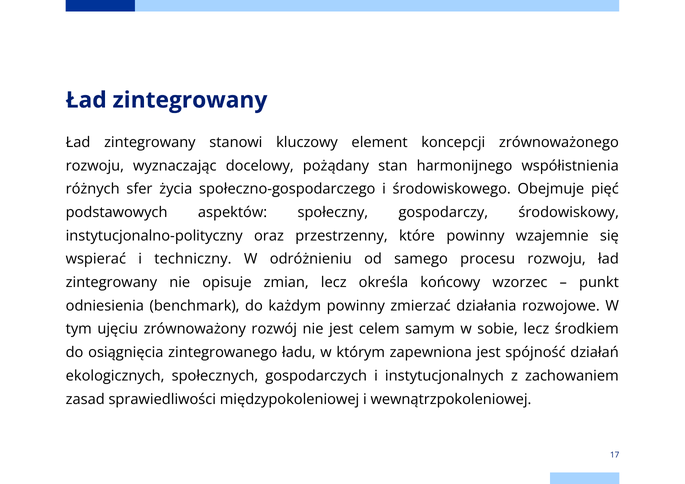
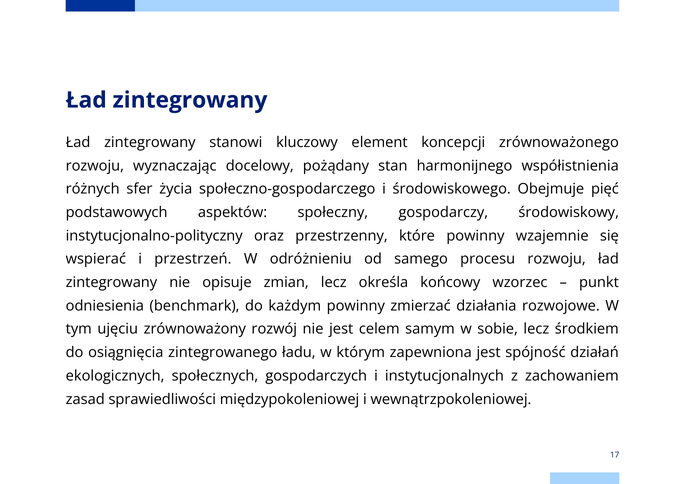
techniczny: techniczny -> przestrzeń (193, 259)
